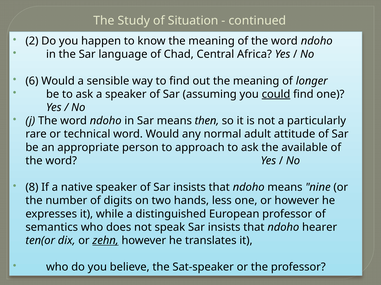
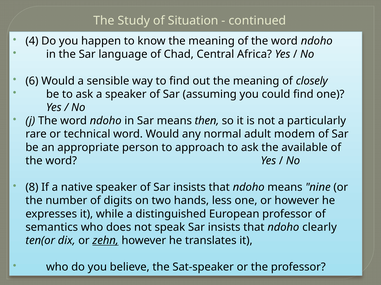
2: 2 -> 4 (32, 41)
longer: longer -> closely (312, 81)
could underline: present -> none (276, 94)
attitude: attitude -> modem (295, 134)
hearer: hearer -> clearly (320, 228)
